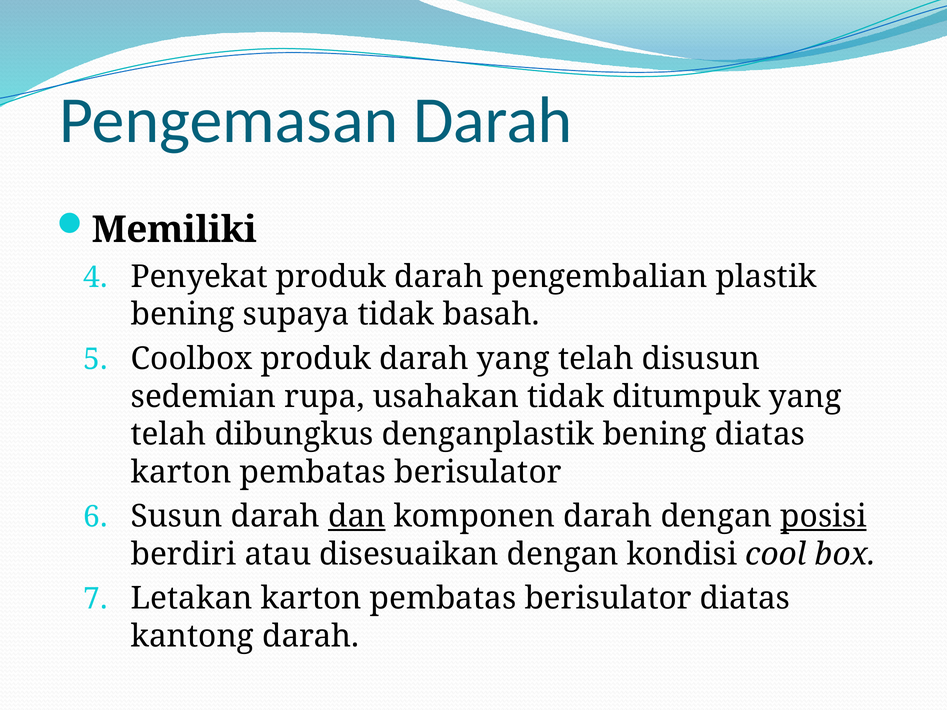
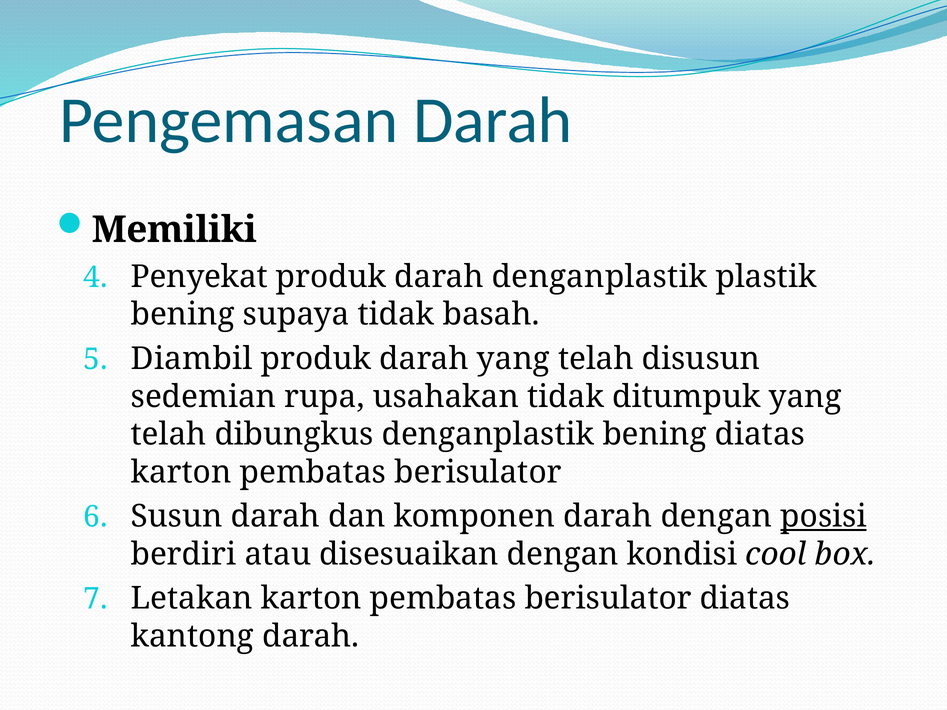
darah pengembalian: pengembalian -> denganplastik (600, 277)
Coolbox: Coolbox -> Diambil (192, 359)
dan underline: present -> none (357, 517)
